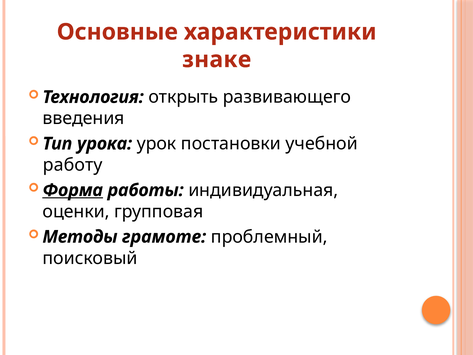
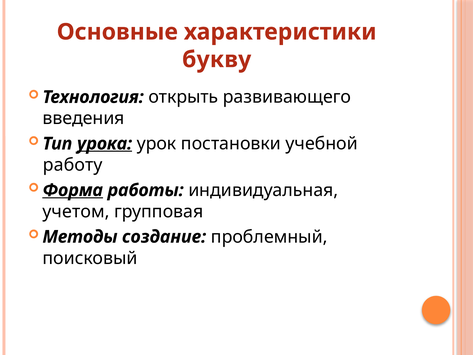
знаке: знаке -> букву (217, 60)
урока underline: none -> present (104, 144)
оценки: оценки -> учетом (76, 211)
грамоте: грамоте -> создание (164, 237)
